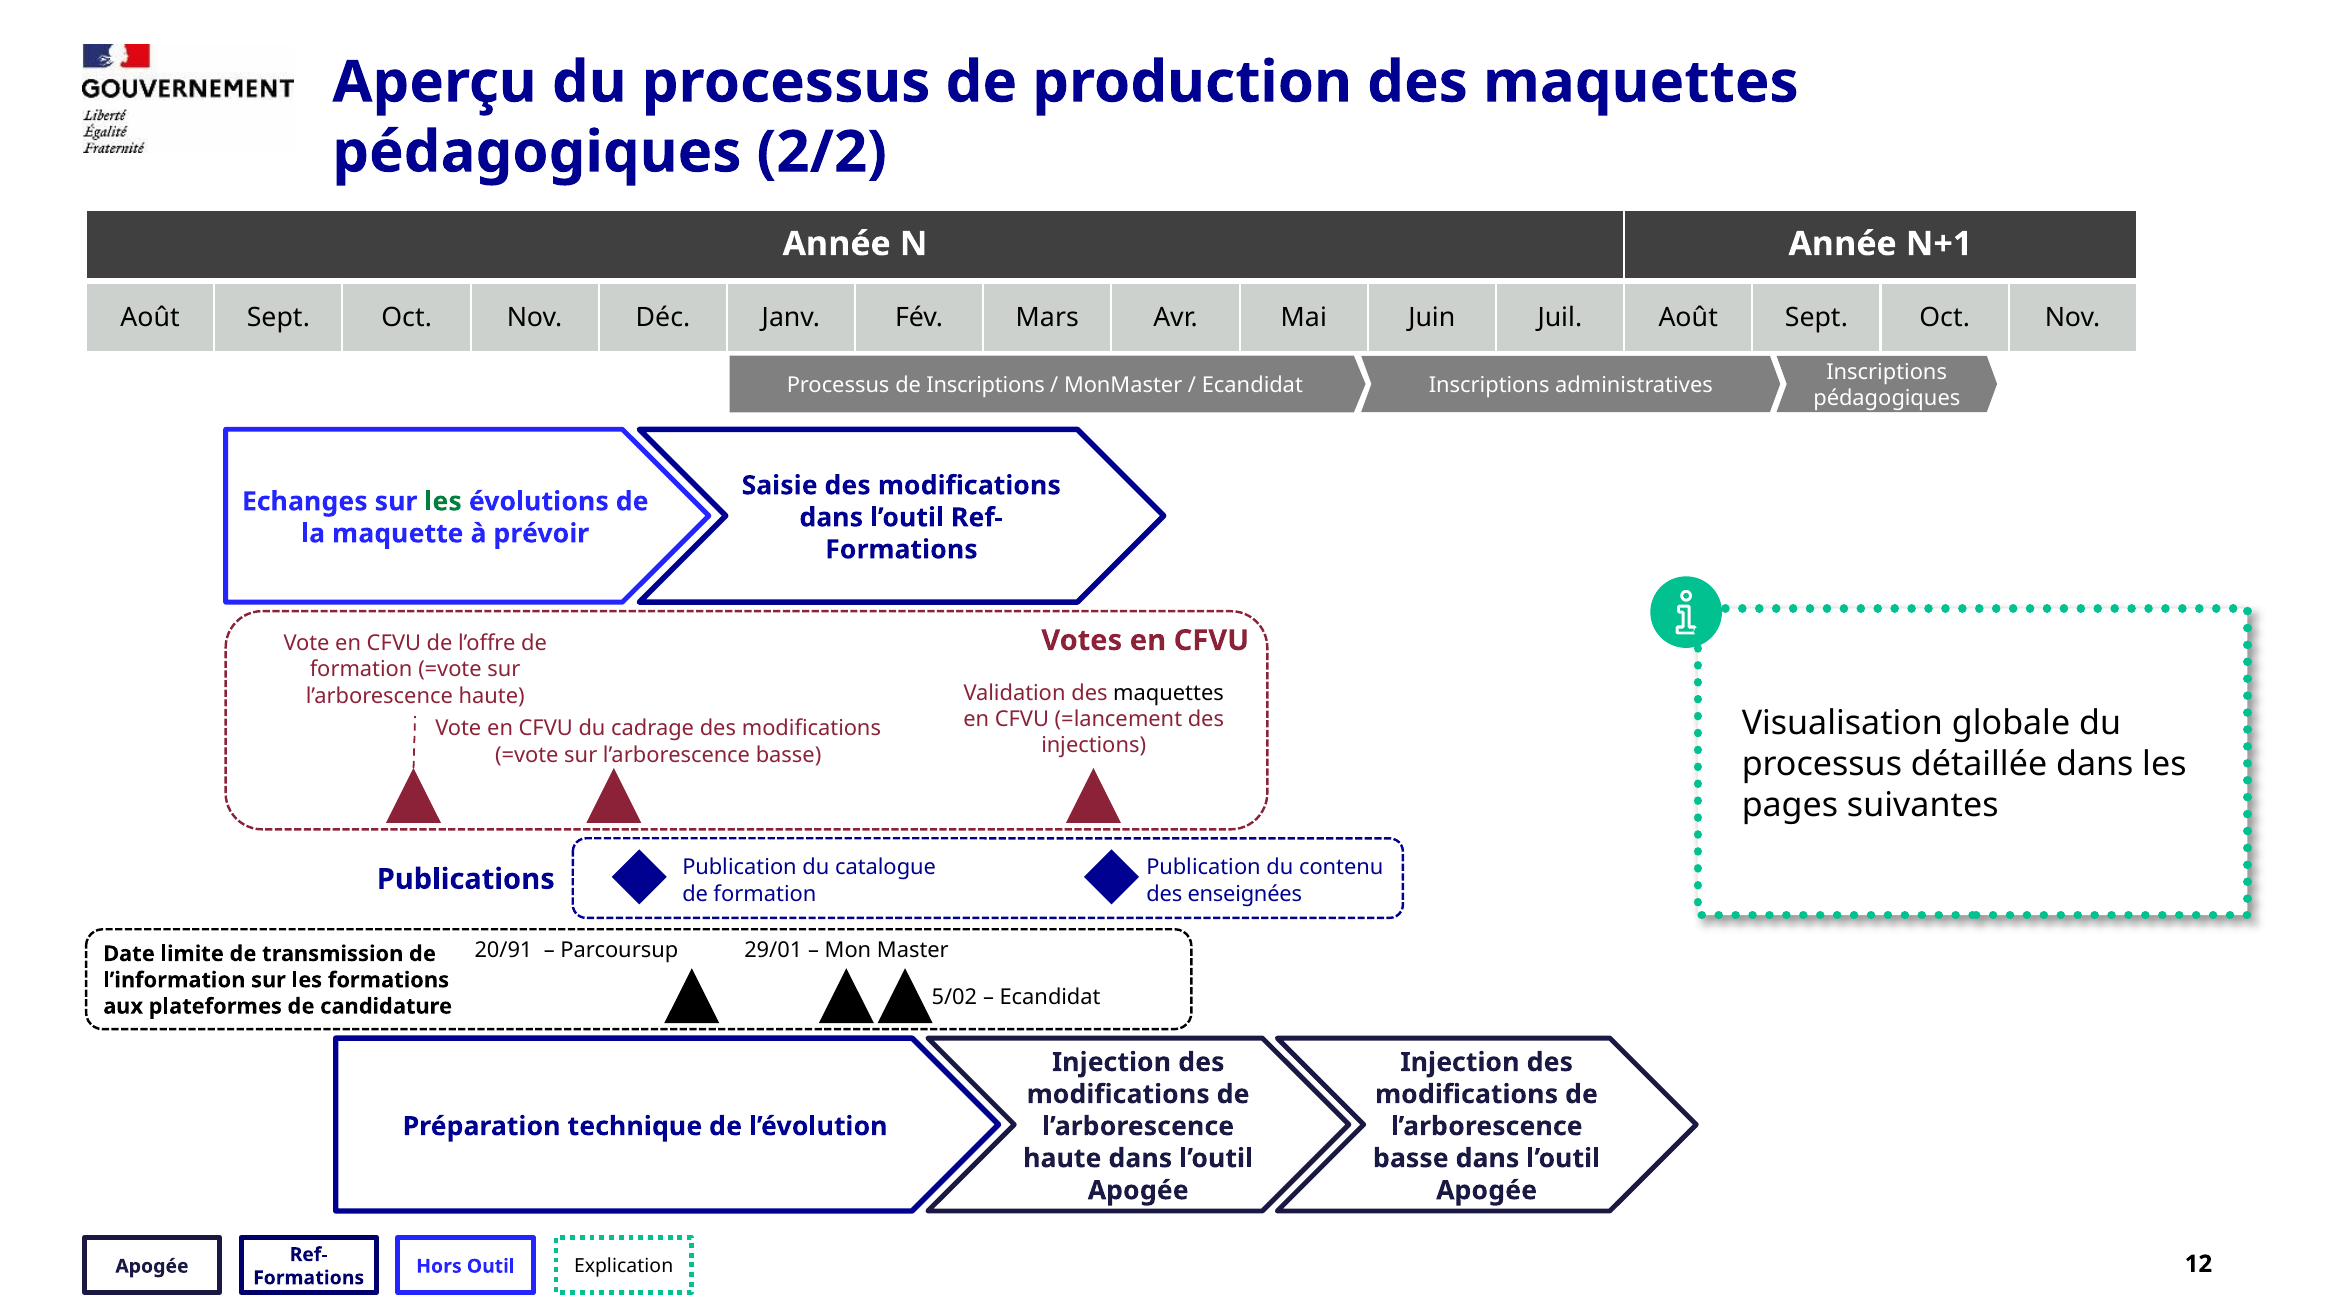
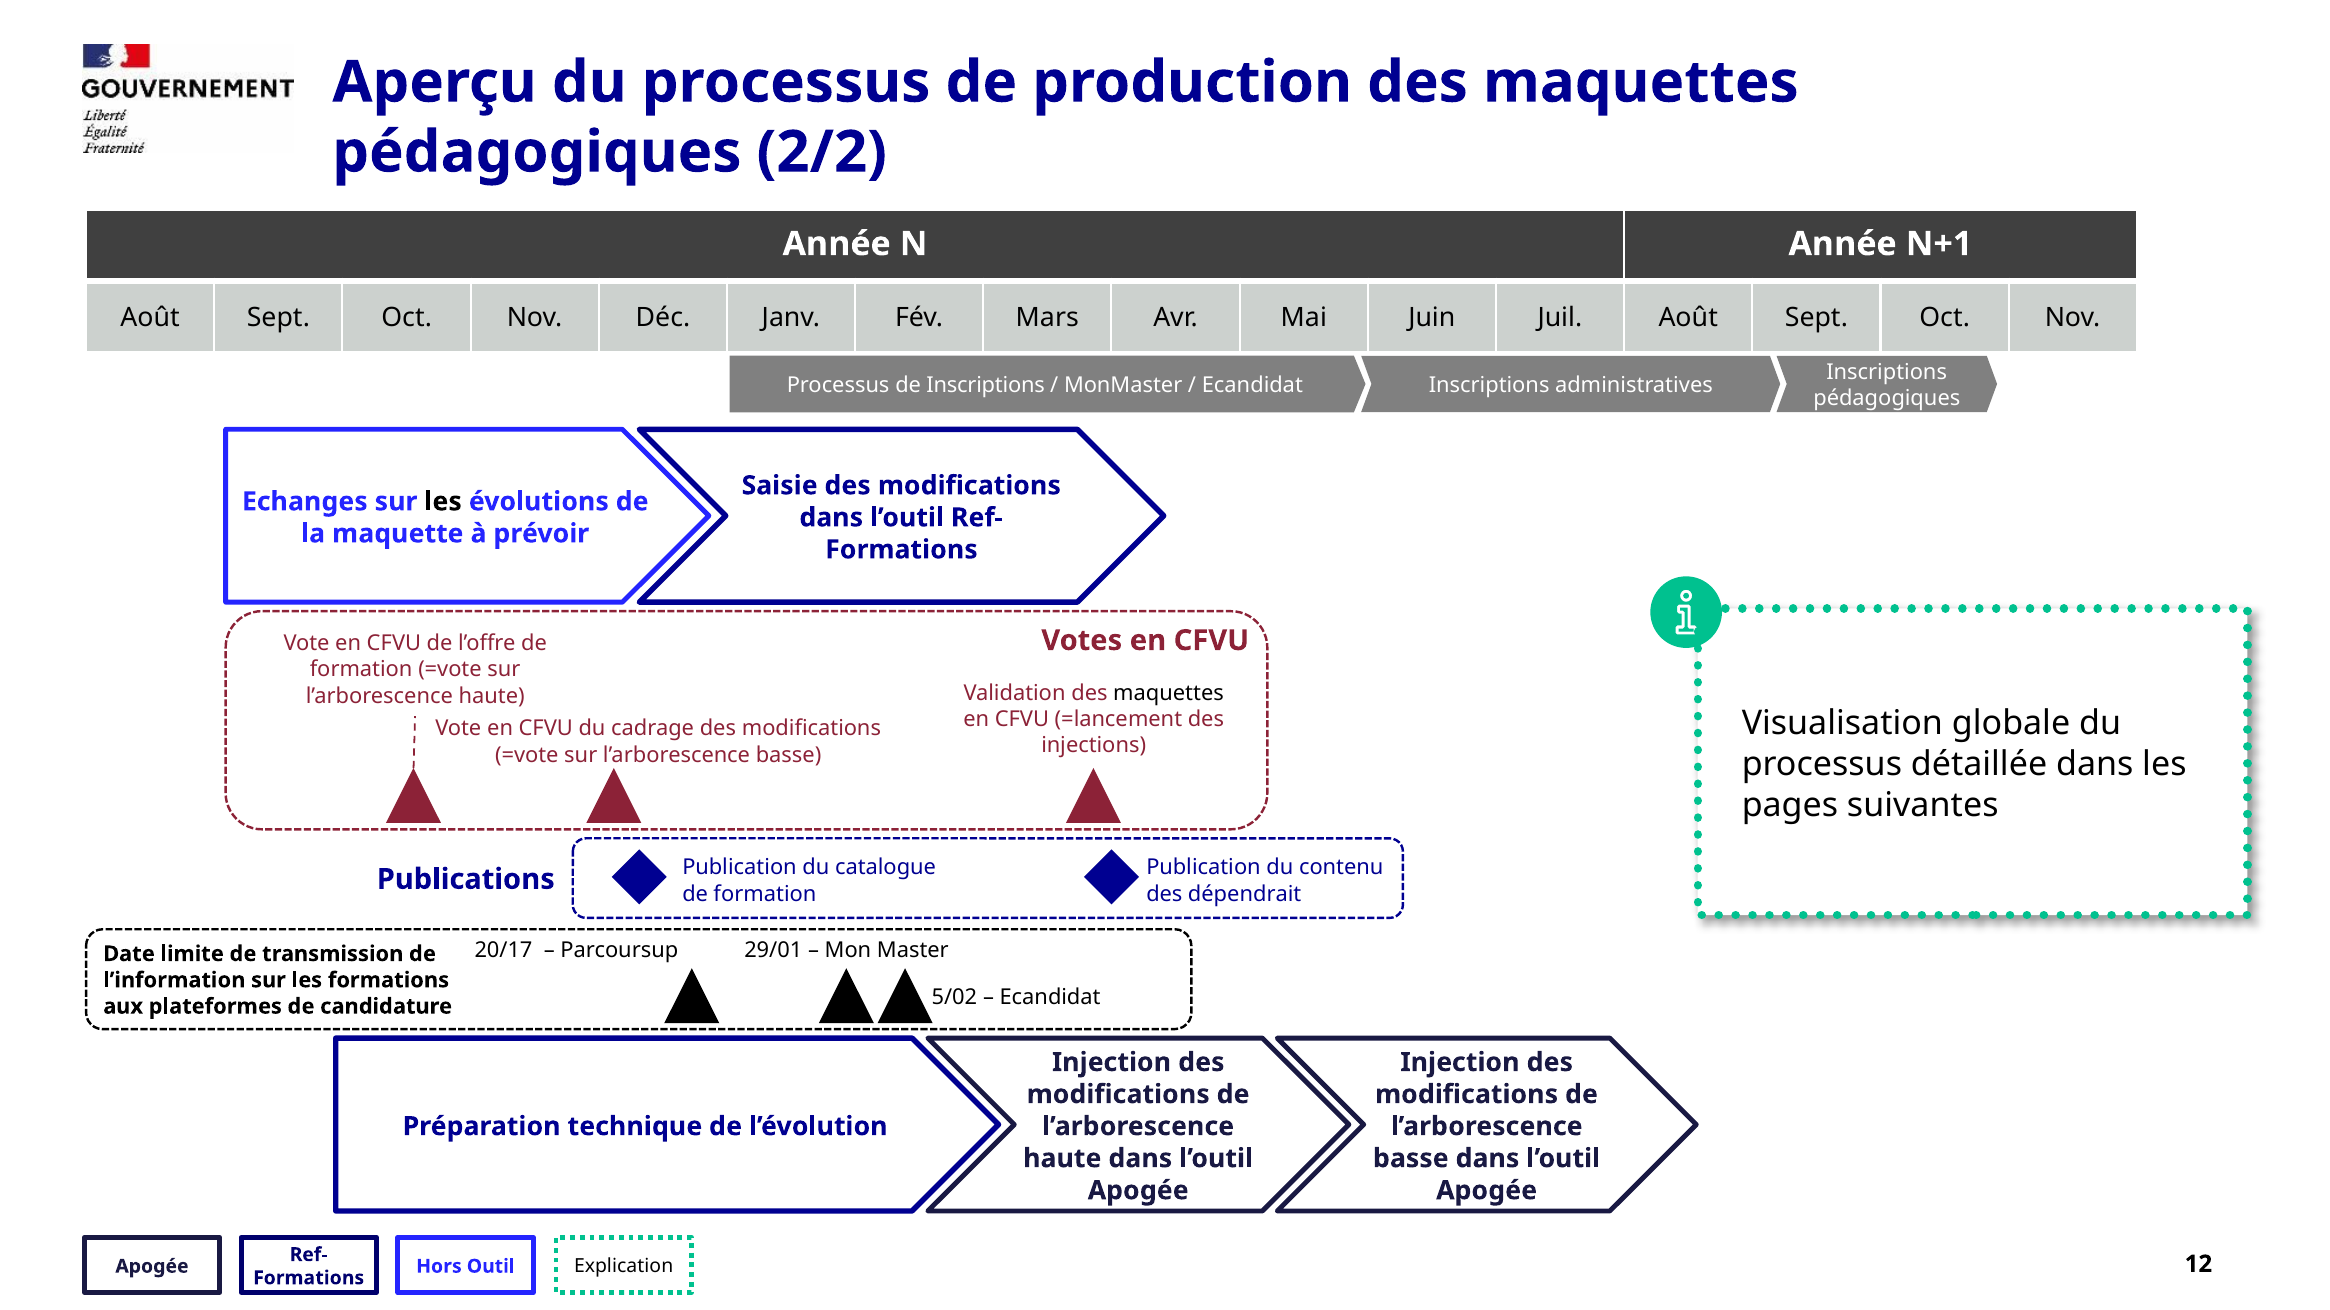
les colour: green -> black (443, 502)
enseignées: enseignées -> dépendrait (1245, 894)
20/91: 20/91 -> 20/17 (504, 950)
